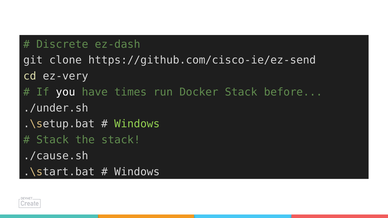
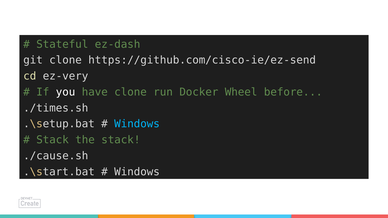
Discrete: Discrete -> Stateful (62, 44)
have times: times -> clone (131, 92)
Docker Stack: Stack -> Wheel (241, 92)
./under.sh: ./under.sh -> ./times.sh (56, 108)
Windows colour: light green -> light blue (137, 124)
